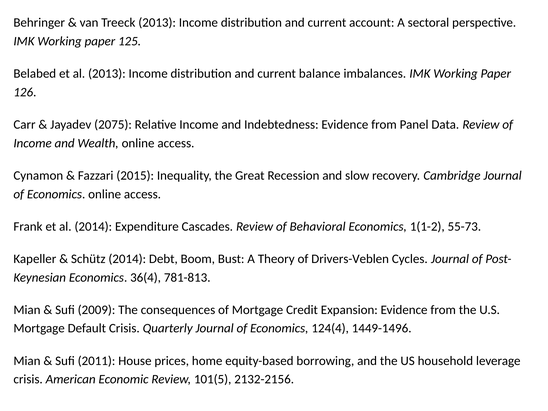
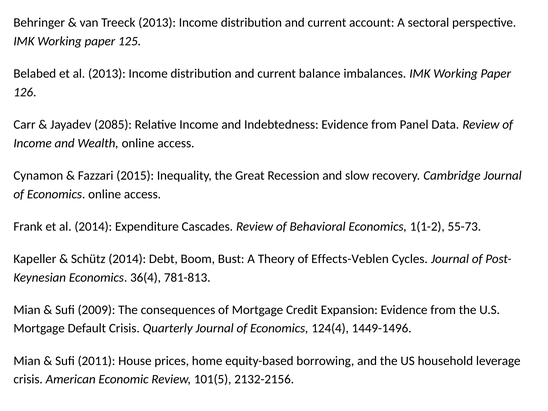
2075: 2075 -> 2085 (113, 124)
Drivers-Veblen: Drivers-Veblen -> Effects-Veblen (350, 259)
